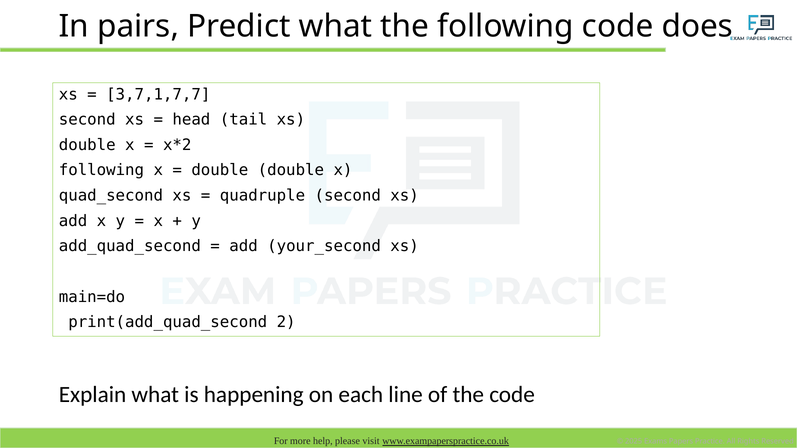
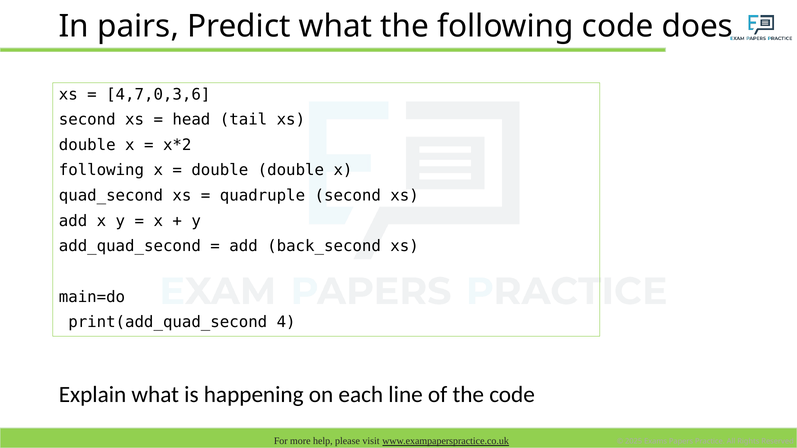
3,7,1,7,7: 3,7,1,7,7 -> 4,7,0,3,6 (158, 94)
your_second: your_second -> back_second (324, 246)
2: 2 -> 4 (286, 322)
